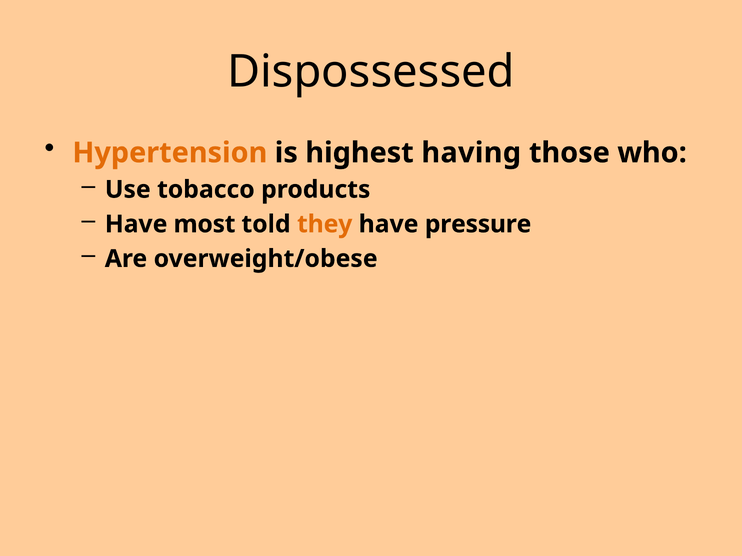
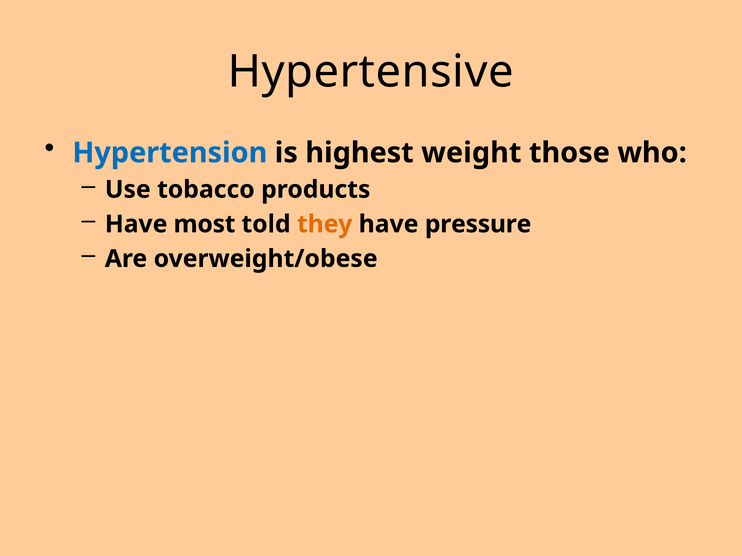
Dispossessed: Dispossessed -> Hypertensive (371, 72)
Hypertension colour: orange -> blue (170, 153)
having: having -> weight (471, 153)
